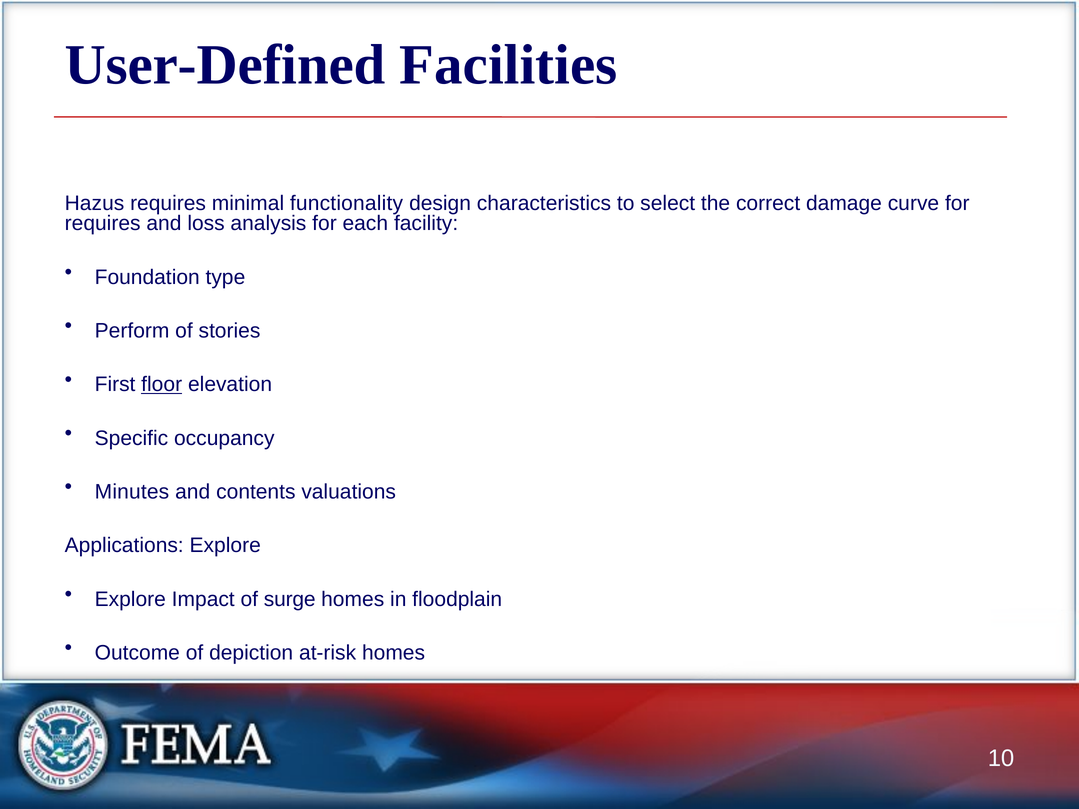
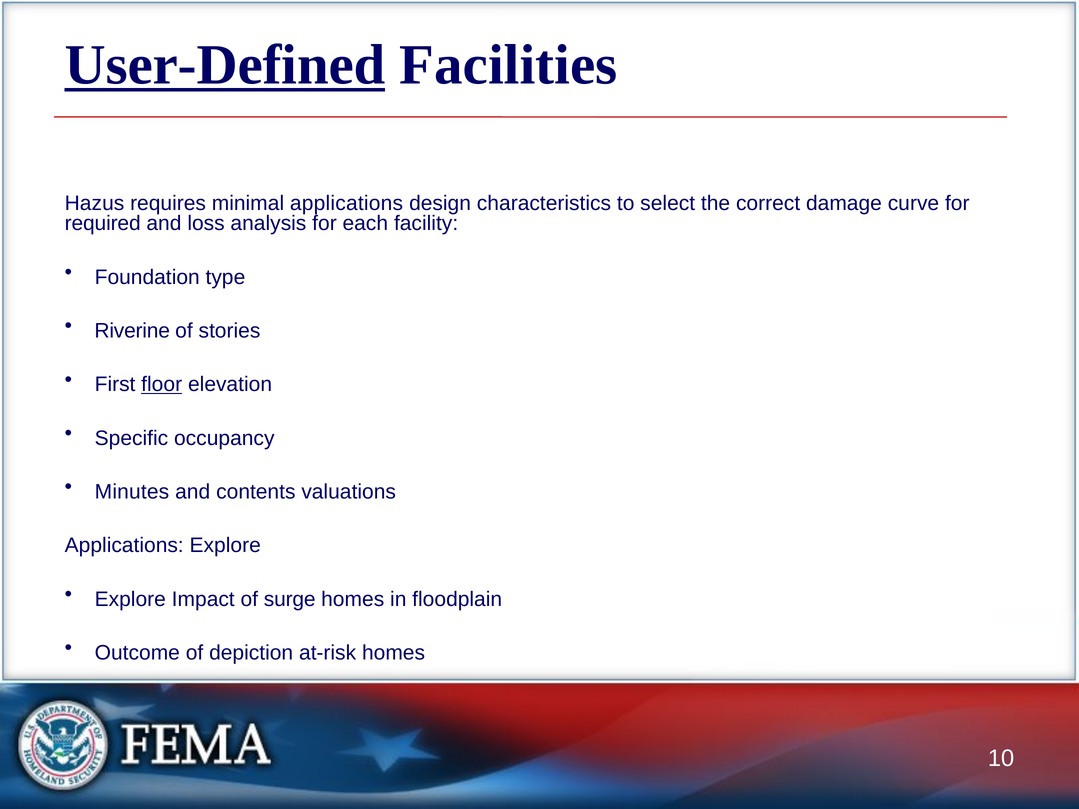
User-Defined underline: none -> present (225, 65)
minimal functionality: functionality -> applications (346, 203)
requires: requires -> required (103, 224)
Perform: Perform -> Riverine (132, 331)
